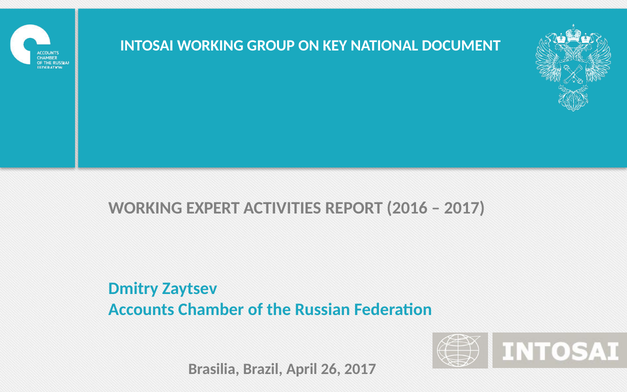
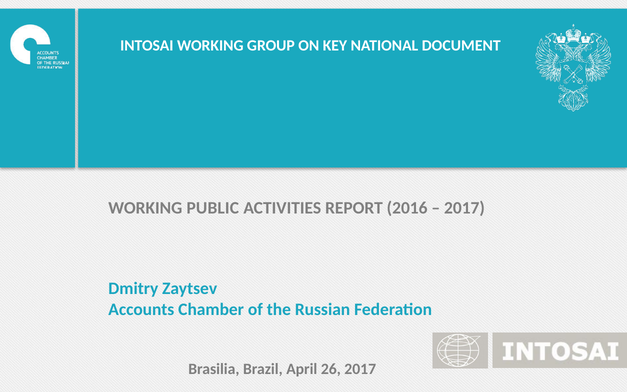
EXPERT: EXPERT -> PUBLIC (213, 208)
